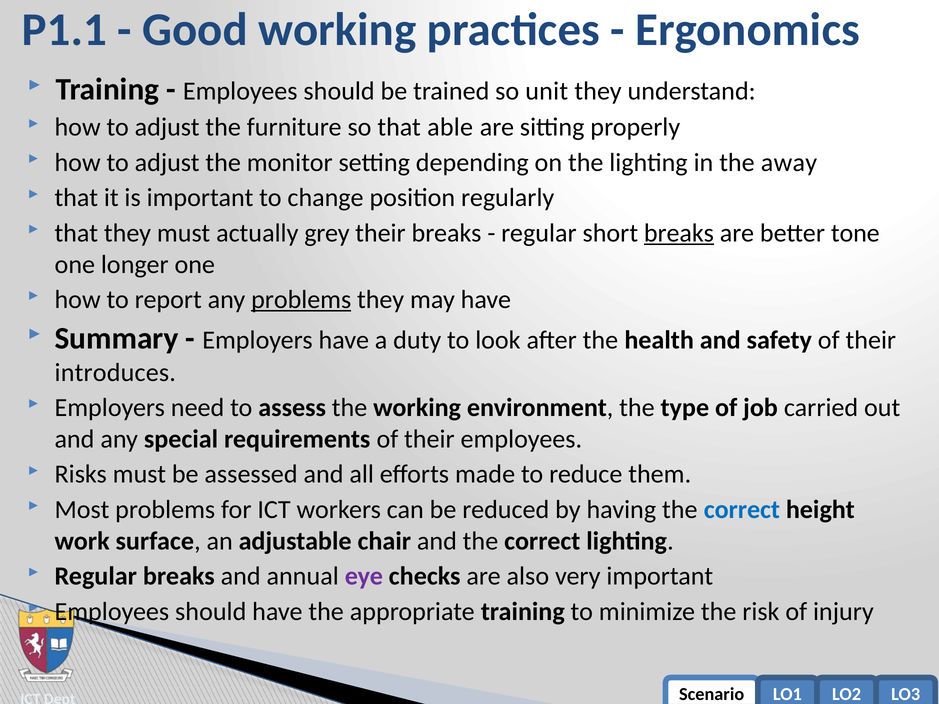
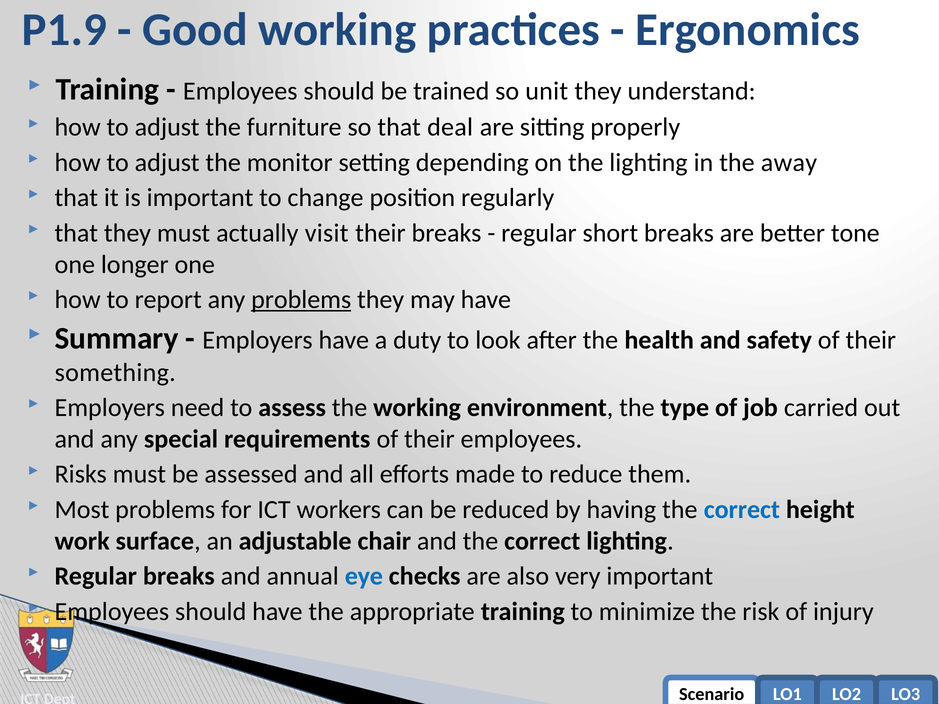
P1.1: P1.1 -> P1.9 (64, 30)
able: able -> deal (450, 127)
grey: grey -> visit (327, 233)
breaks underline: present -> none (679, 233)
introduces: introduces -> something (115, 373)
eye colour: purple -> blue (364, 576)
